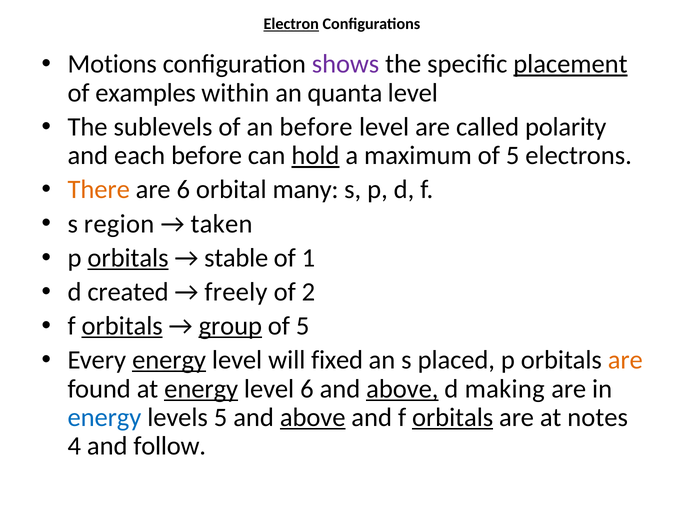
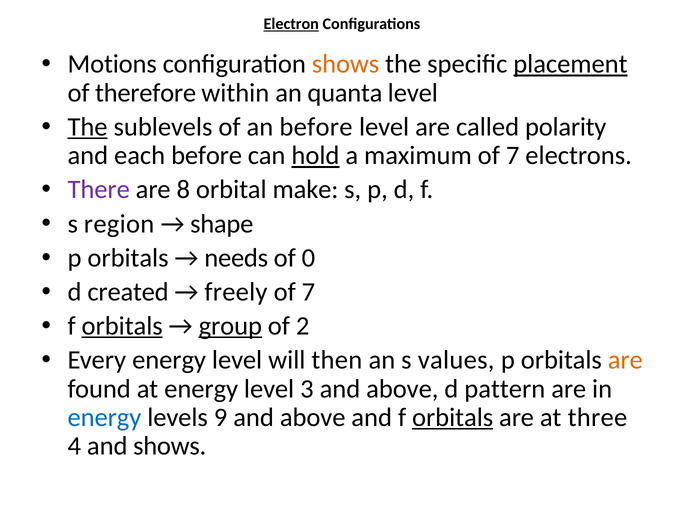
shows colour: purple -> orange (346, 64)
examples: examples -> therefore (146, 93)
The underline: none -> present (88, 127)
maximum of 5: 5 -> 7 (513, 156)
There colour: orange -> purple (99, 190)
are 6: 6 -> 8 (183, 190)
many: many -> make (305, 190)
taken: taken -> shape (222, 224)
orbitals underline: present -> none (128, 258)
stable: stable -> needs (236, 258)
1: 1 -> 0 (308, 258)
2: 2 -> 7 (308, 292)
5: 5 -> 2 (303, 326)
energy underline: present -> none (169, 360)
fixed: fixed -> then (337, 360)
placed: placed -> values (456, 360)
energy underline: present -> none (201, 389)
level 6: 6 -> 3 (307, 389)
above underline: present -> none (402, 389)
making: making -> pattern (505, 389)
levels 5: 5 -> 9 (221, 417)
above underline: present -> none (313, 417)
notes: notes -> three (598, 417)
and follow: follow -> shows (170, 446)
